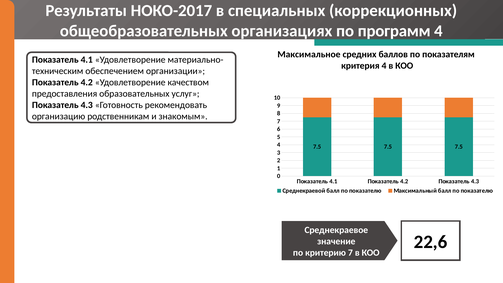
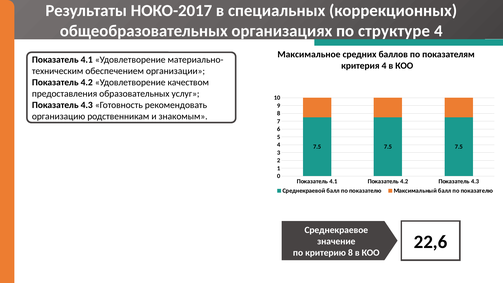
программ: программ -> структуре (394, 31)
критерию 7: 7 -> 8 (350, 253)
